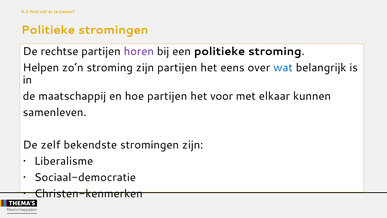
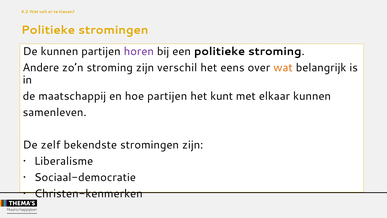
De rechtse: rechtse -> kunnen (59, 51)
Helpen: Helpen -> Andere (41, 68)
zijn partijen: partijen -> verschil (177, 68)
wat colour: blue -> orange (283, 68)
voor: voor -> kunt (222, 96)
